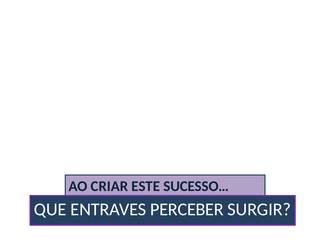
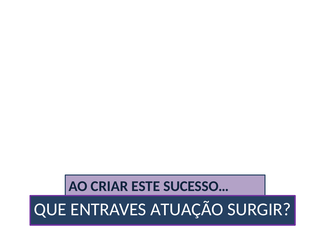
PERCEBER: PERCEBER -> ATUAÇÃO (187, 209)
